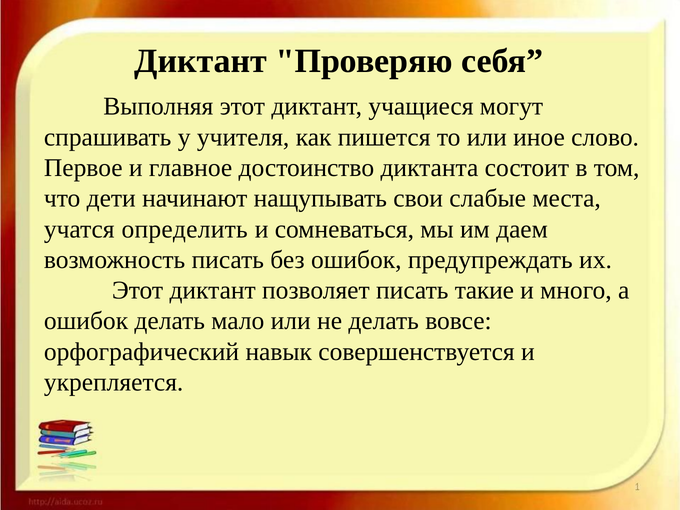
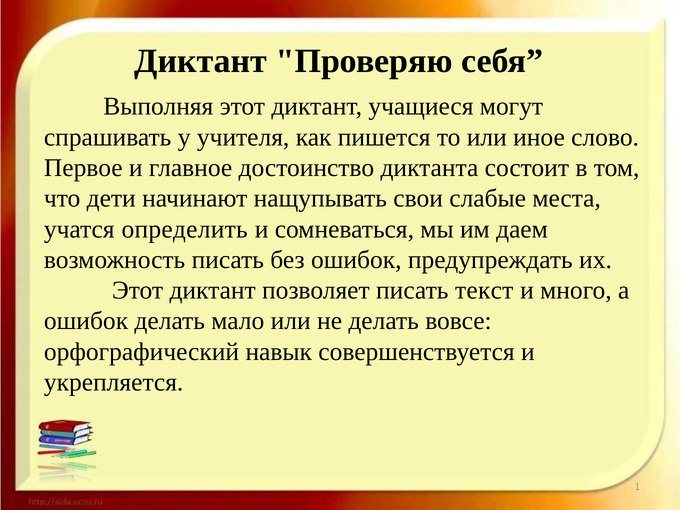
такие: такие -> текст (484, 290)
